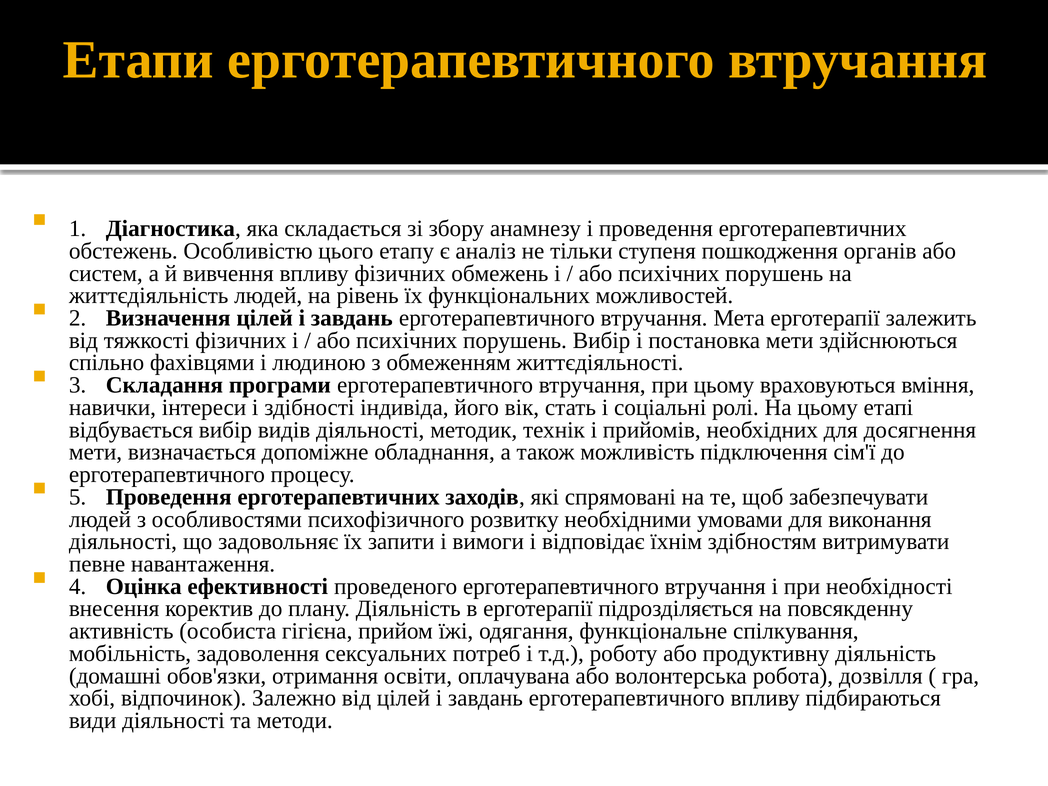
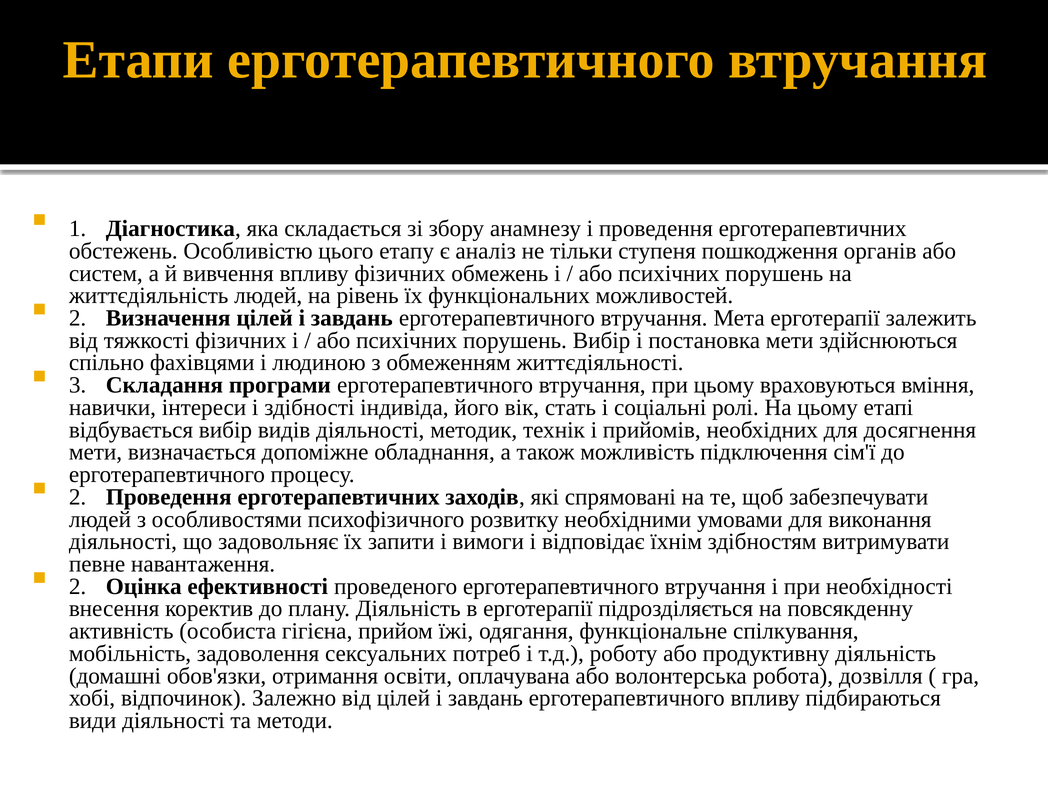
5: 5 -> 2 (78, 497)
4: 4 -> 2 (78, 586)
